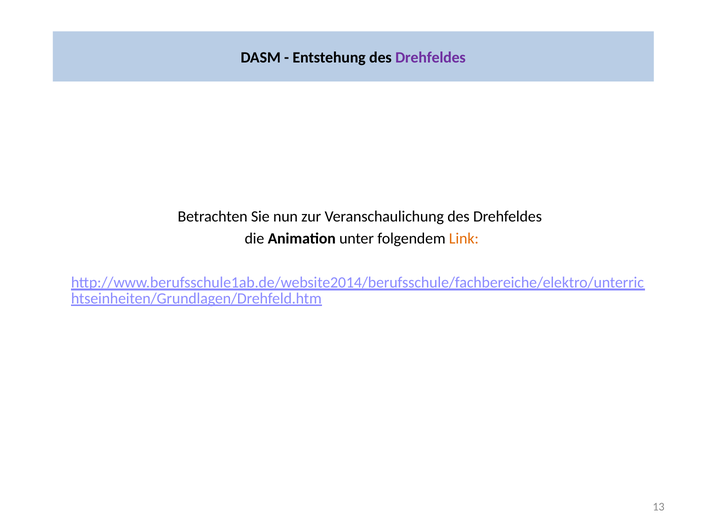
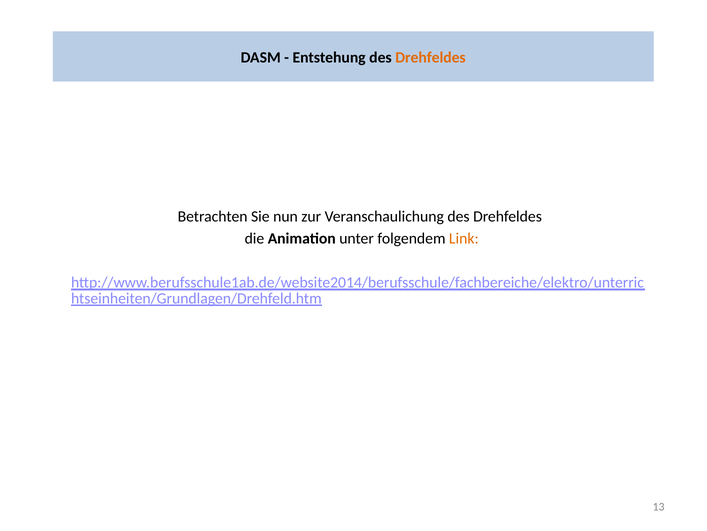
Drehfeldes colour: purple -> orange (430, 57)
